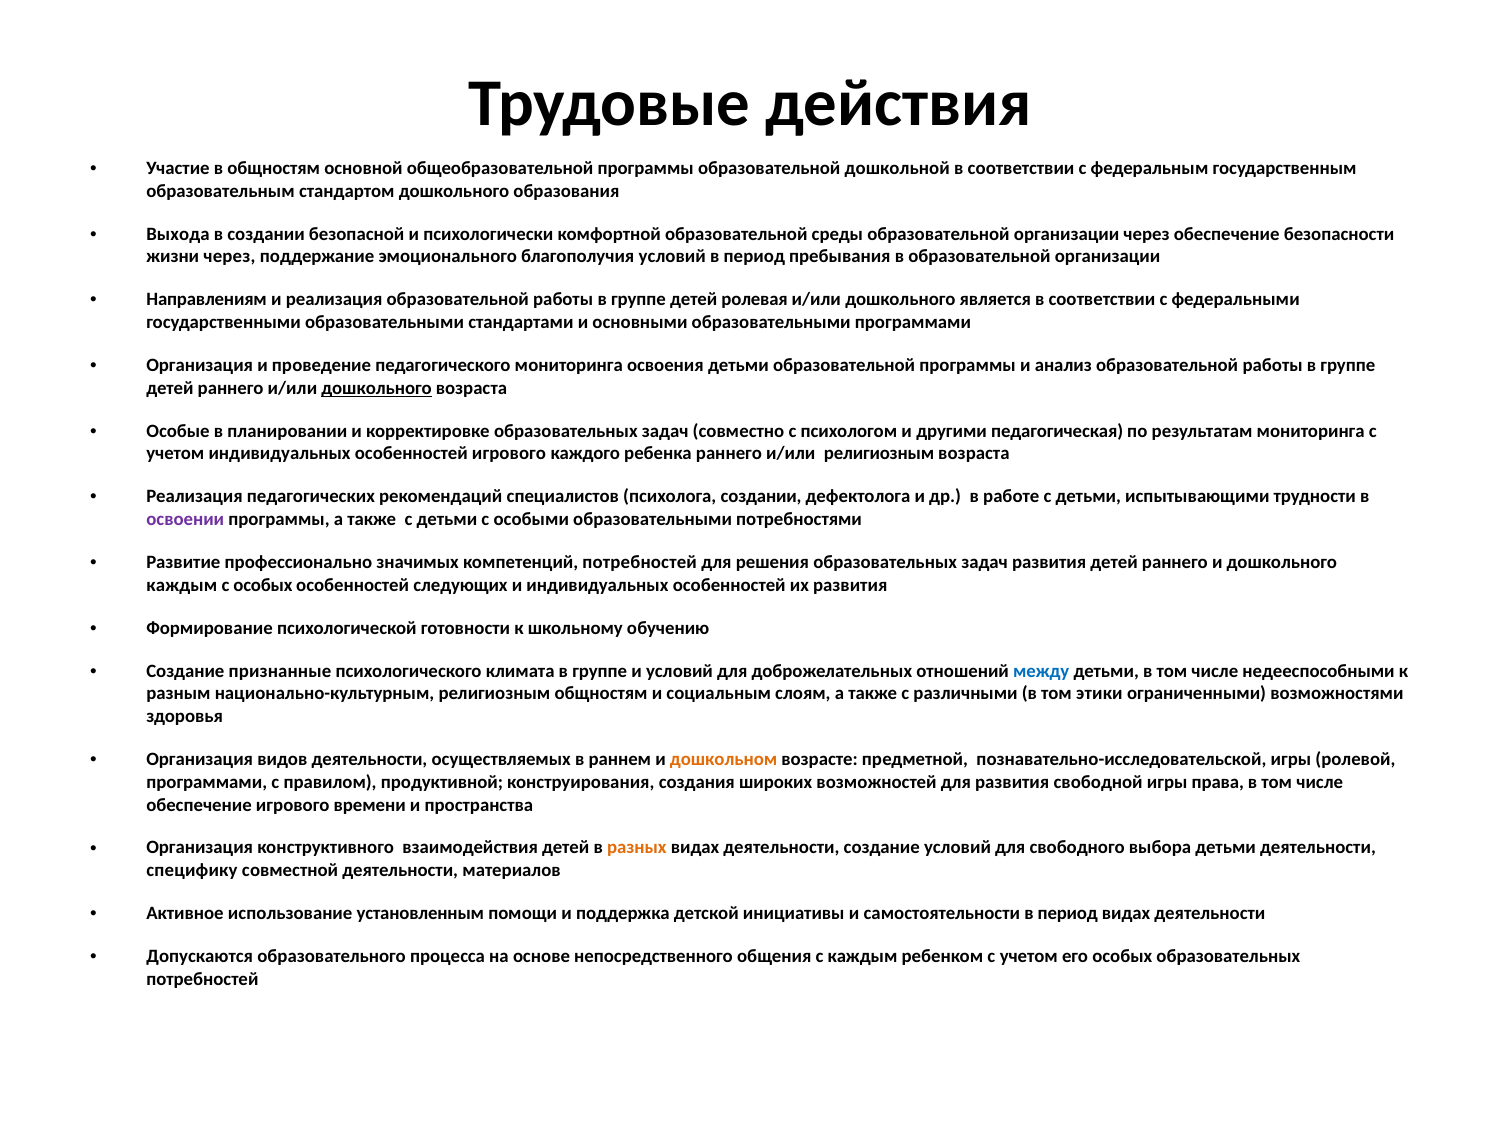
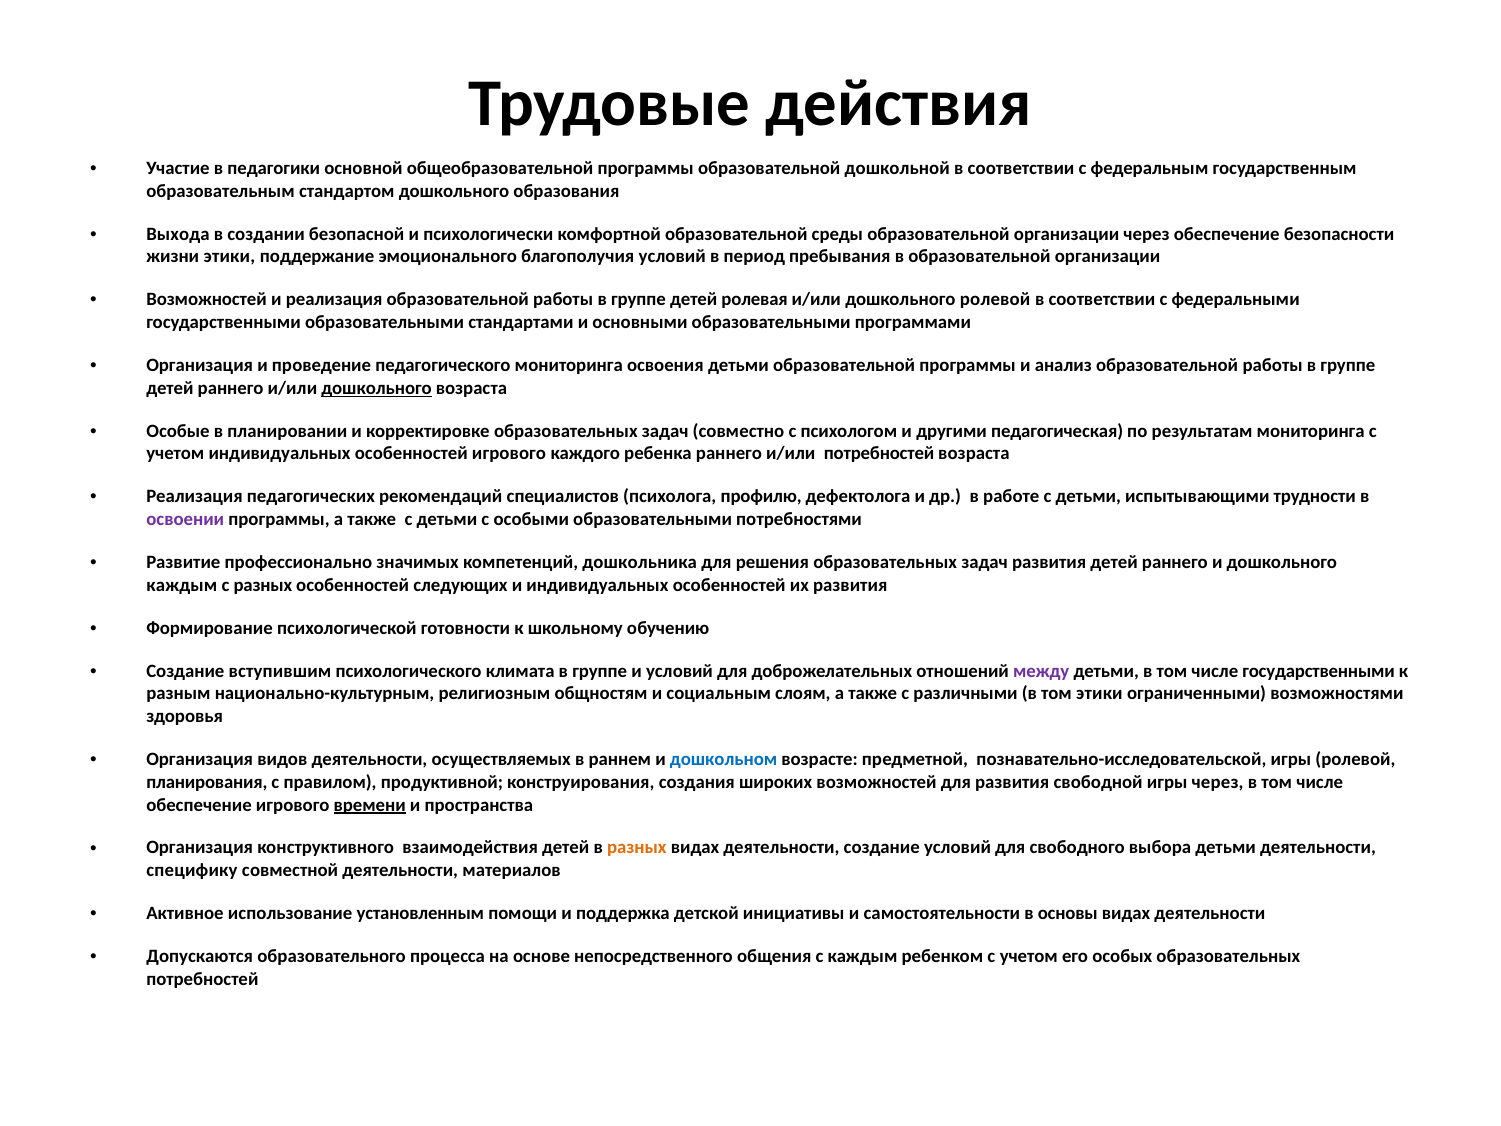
в общностям: общностям -> педагогики (274, 168)
жизни через: через -> этики (229, 257)
Направлениям: Направлениям -> Возможностей (207, 300)
дошкольного является: является -> ролевой (995, 300)
и/или религиозным: религиозным -> потребностей (879, 454)
психолога создании: создании -> профилю (761, 497)
компетенций потребностей: потребностей -> дошкольника (640, 562)
с особых: особых -> разных (263, 585)
признанные: признанные -> вступившим (280, 671)
между colour: blue -> purple (1041, 671)
числе недееспособными: недееспособными -> государственными (1319, 671)
дошкольном colour: orange -> blue (724, 759)
программами: программами -> планирования (207, 782)
игры права: права -> через (1218, 782)
времени underline: none -> present (370, 805)
самостоятельности в период: период -> основы (1068, 913)
